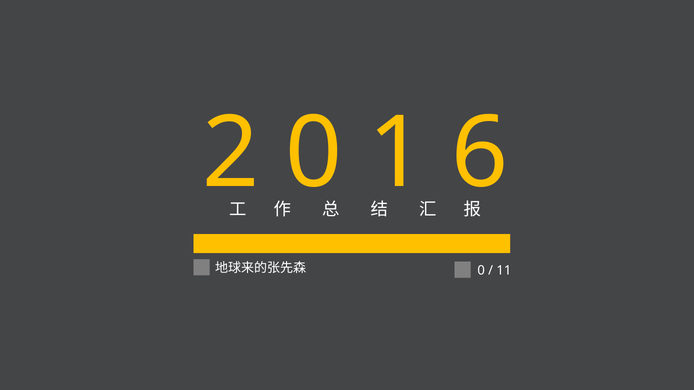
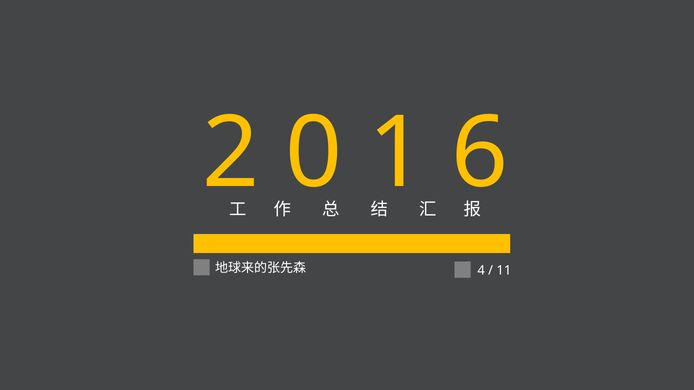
0: 0 -> 4 (481, 271)
